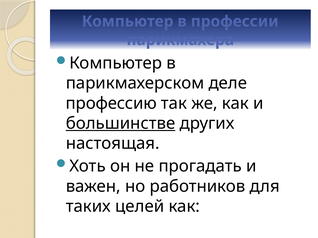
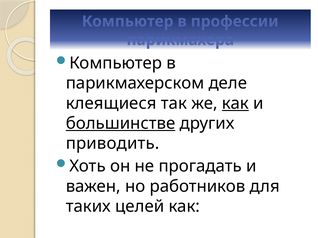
профессию: профессию -> клеящиеся (111, 103)
как underline: none -> present (235, 103)
настоящая: настоящая -> приводить (113, 144)
